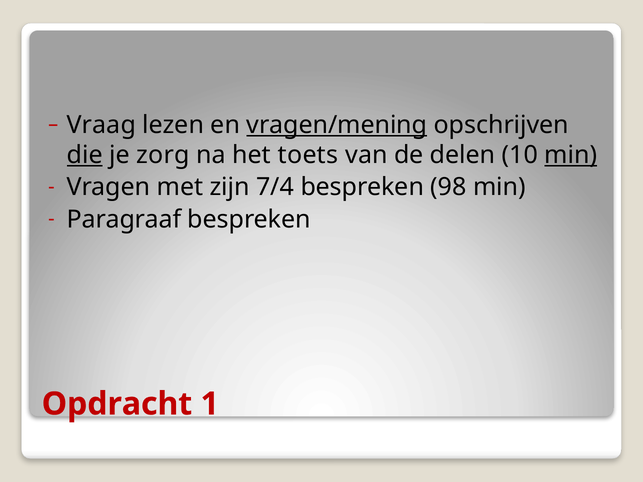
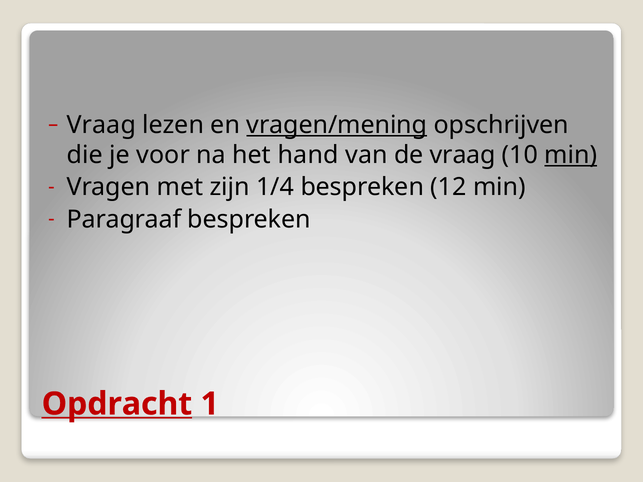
die underline: present -> none (85, 155)
zorg: zorg -> voor (163, 155)
toets: toets -> hand (308, 155)
de delen: delen -> vraag (463, 155)
7/4: 7/4 -> 1/4 (275, 187)
98: 98 -> 12 (449, 187)
Opdracht underline: none -> present (117, 404)
